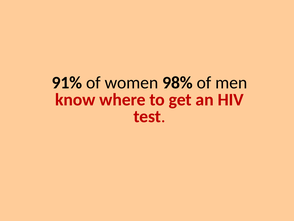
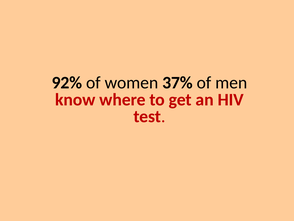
91%: 91% -> 92% (67, 83)
98%: 98% -> 37% (178, 83)
